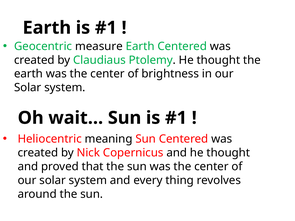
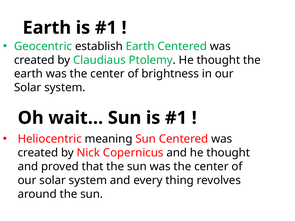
measure: measure -> establish (99, 46)
